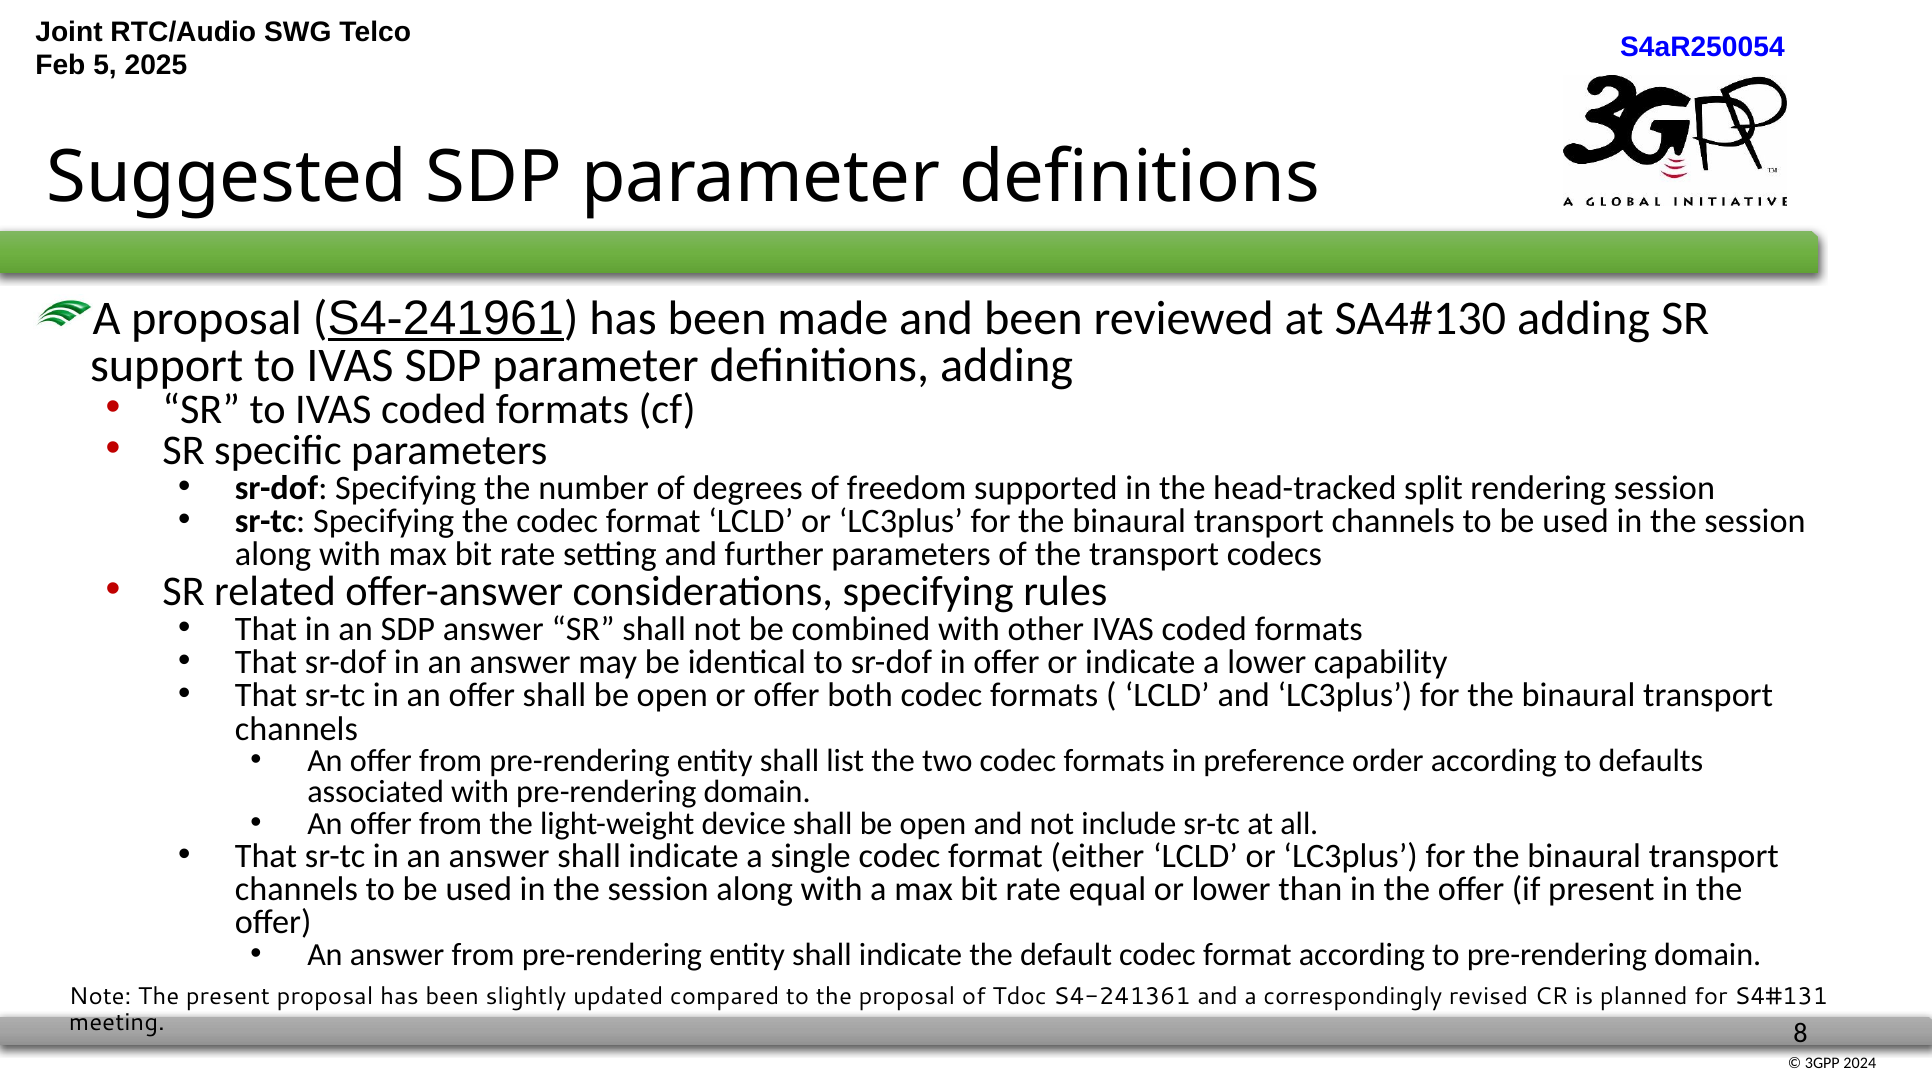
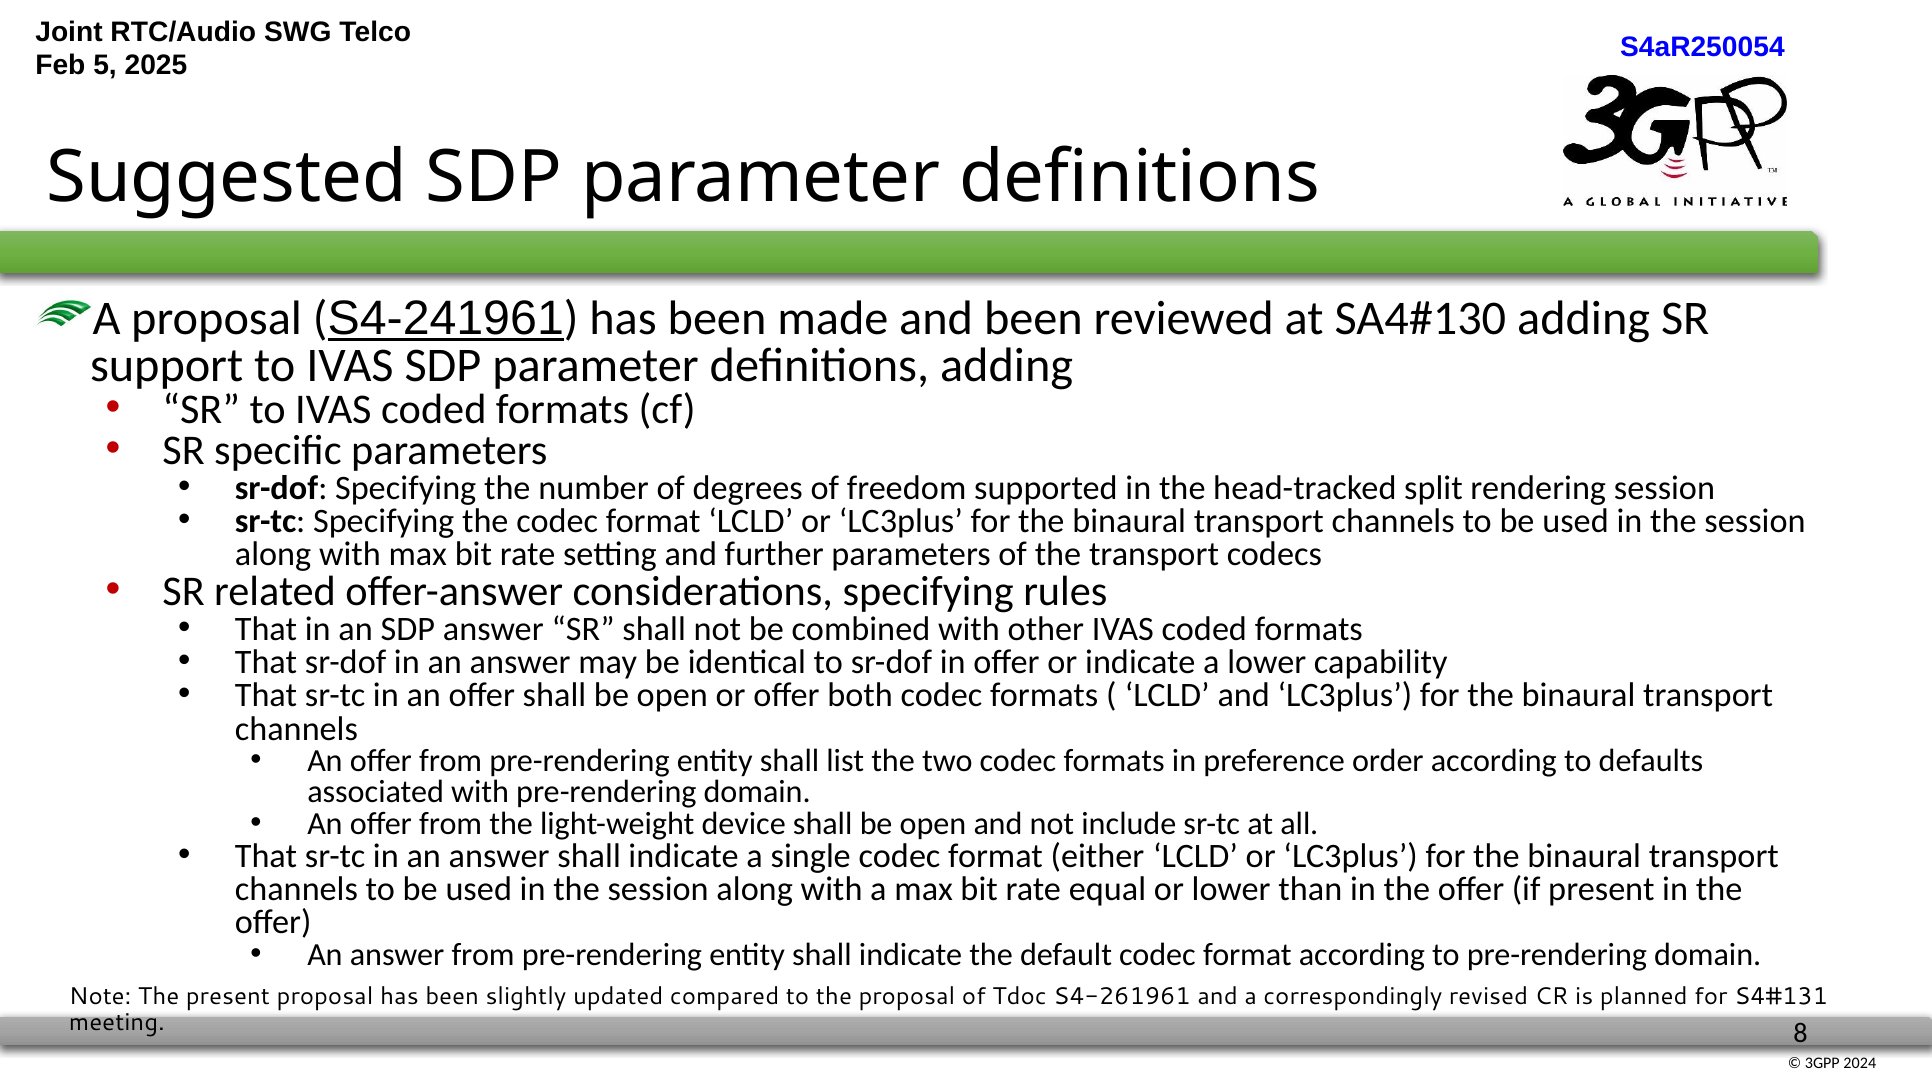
S4-241361: S4-241361 -> S4-261961 (1122, 996)
